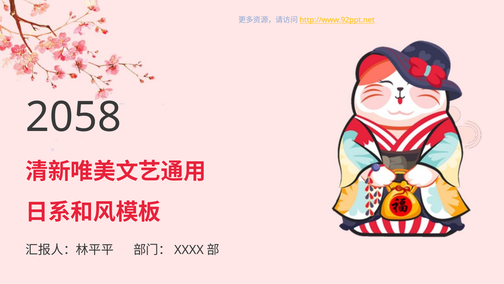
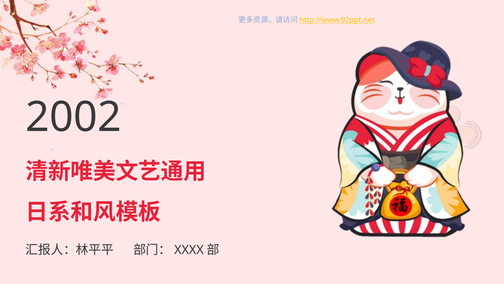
2058: 2058 -> 2002 (74, 117)
